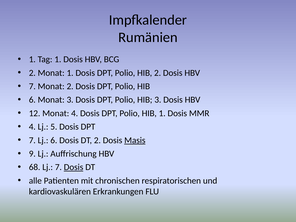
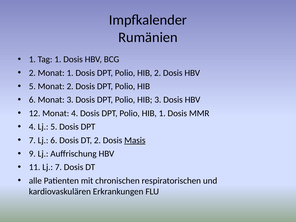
7: 7 -> 5 (32, 86)
68: 68 -> 11 (35, 167)
Dosis underline: present -> none (74, 167)
